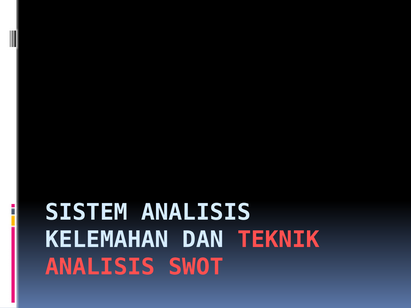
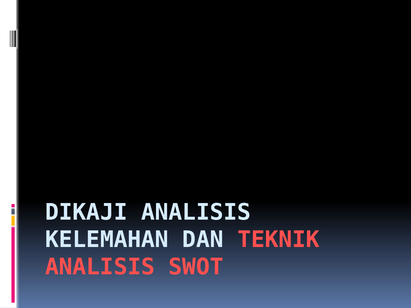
SISTEM: SISTEM -> DIKAJI (86, 213)
